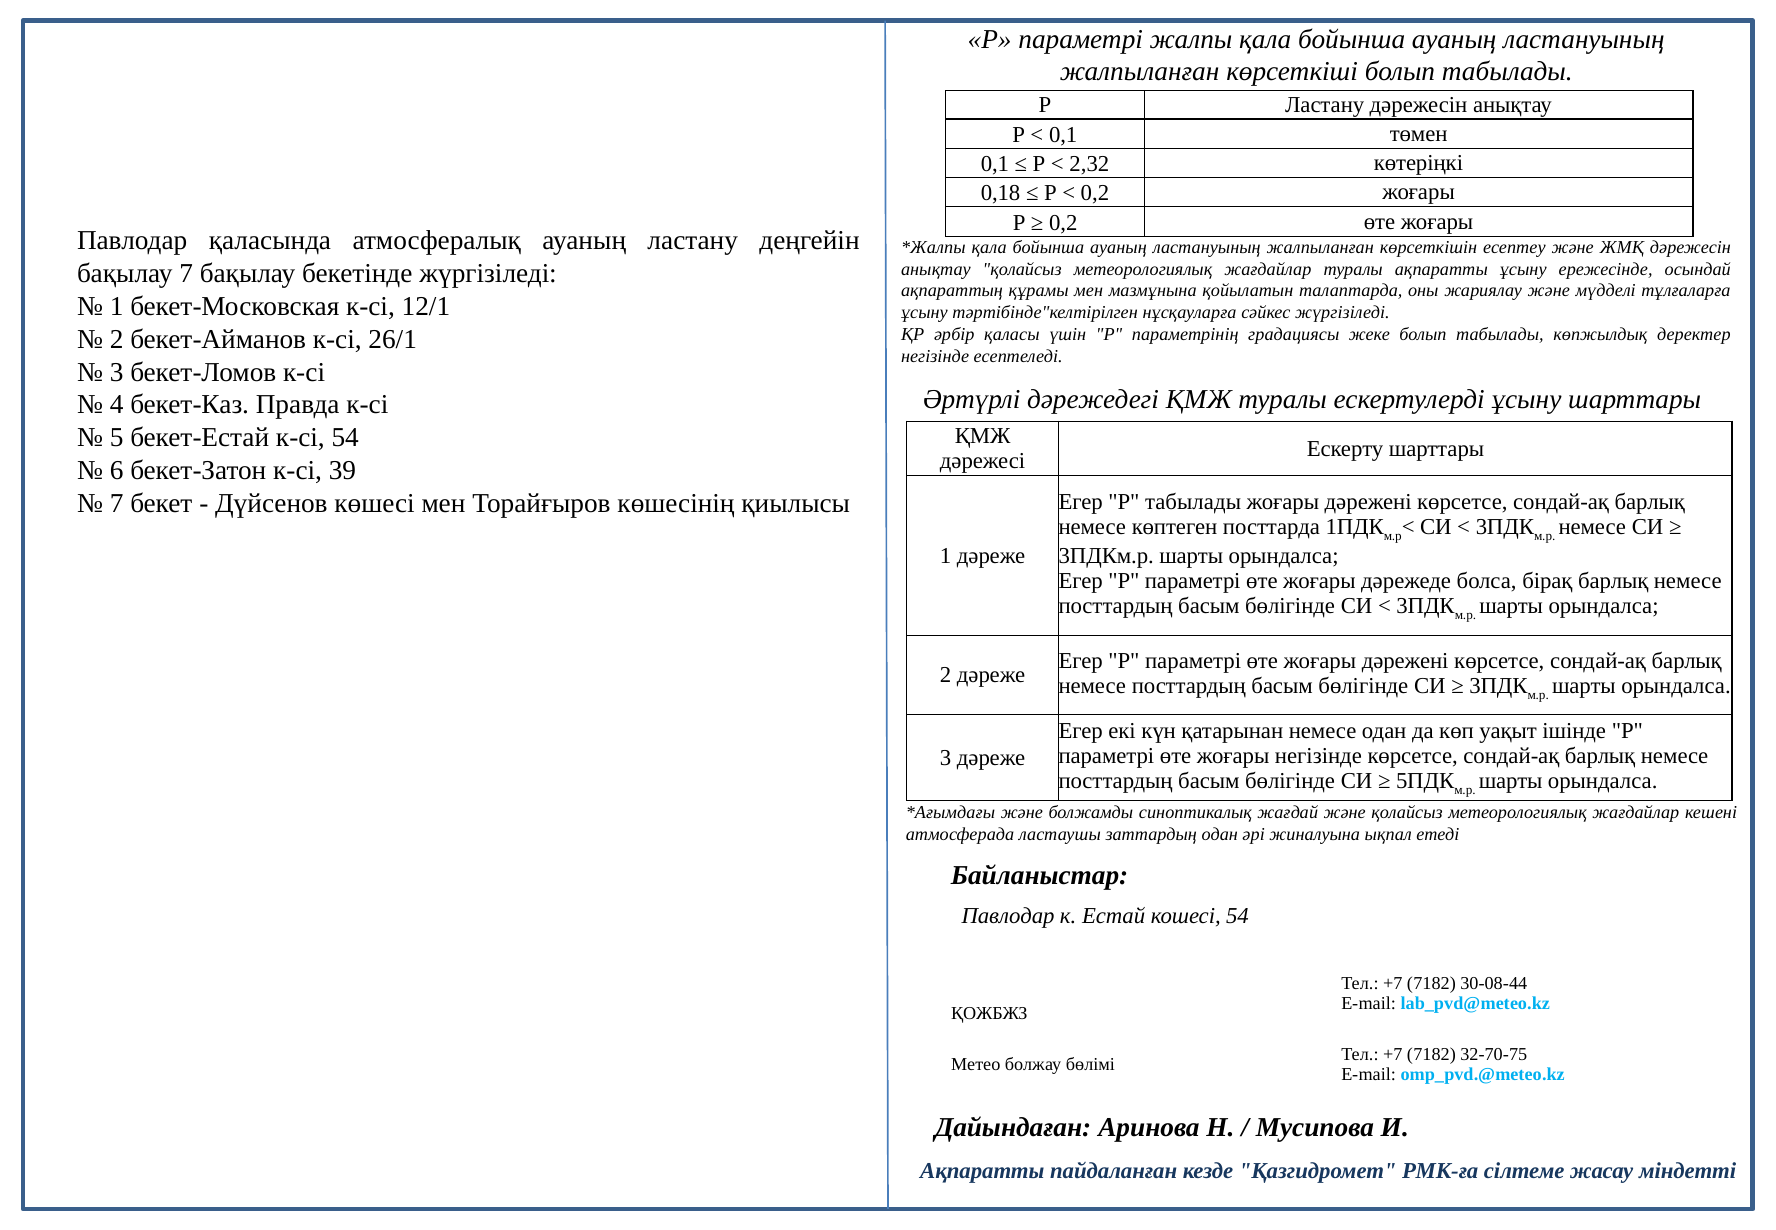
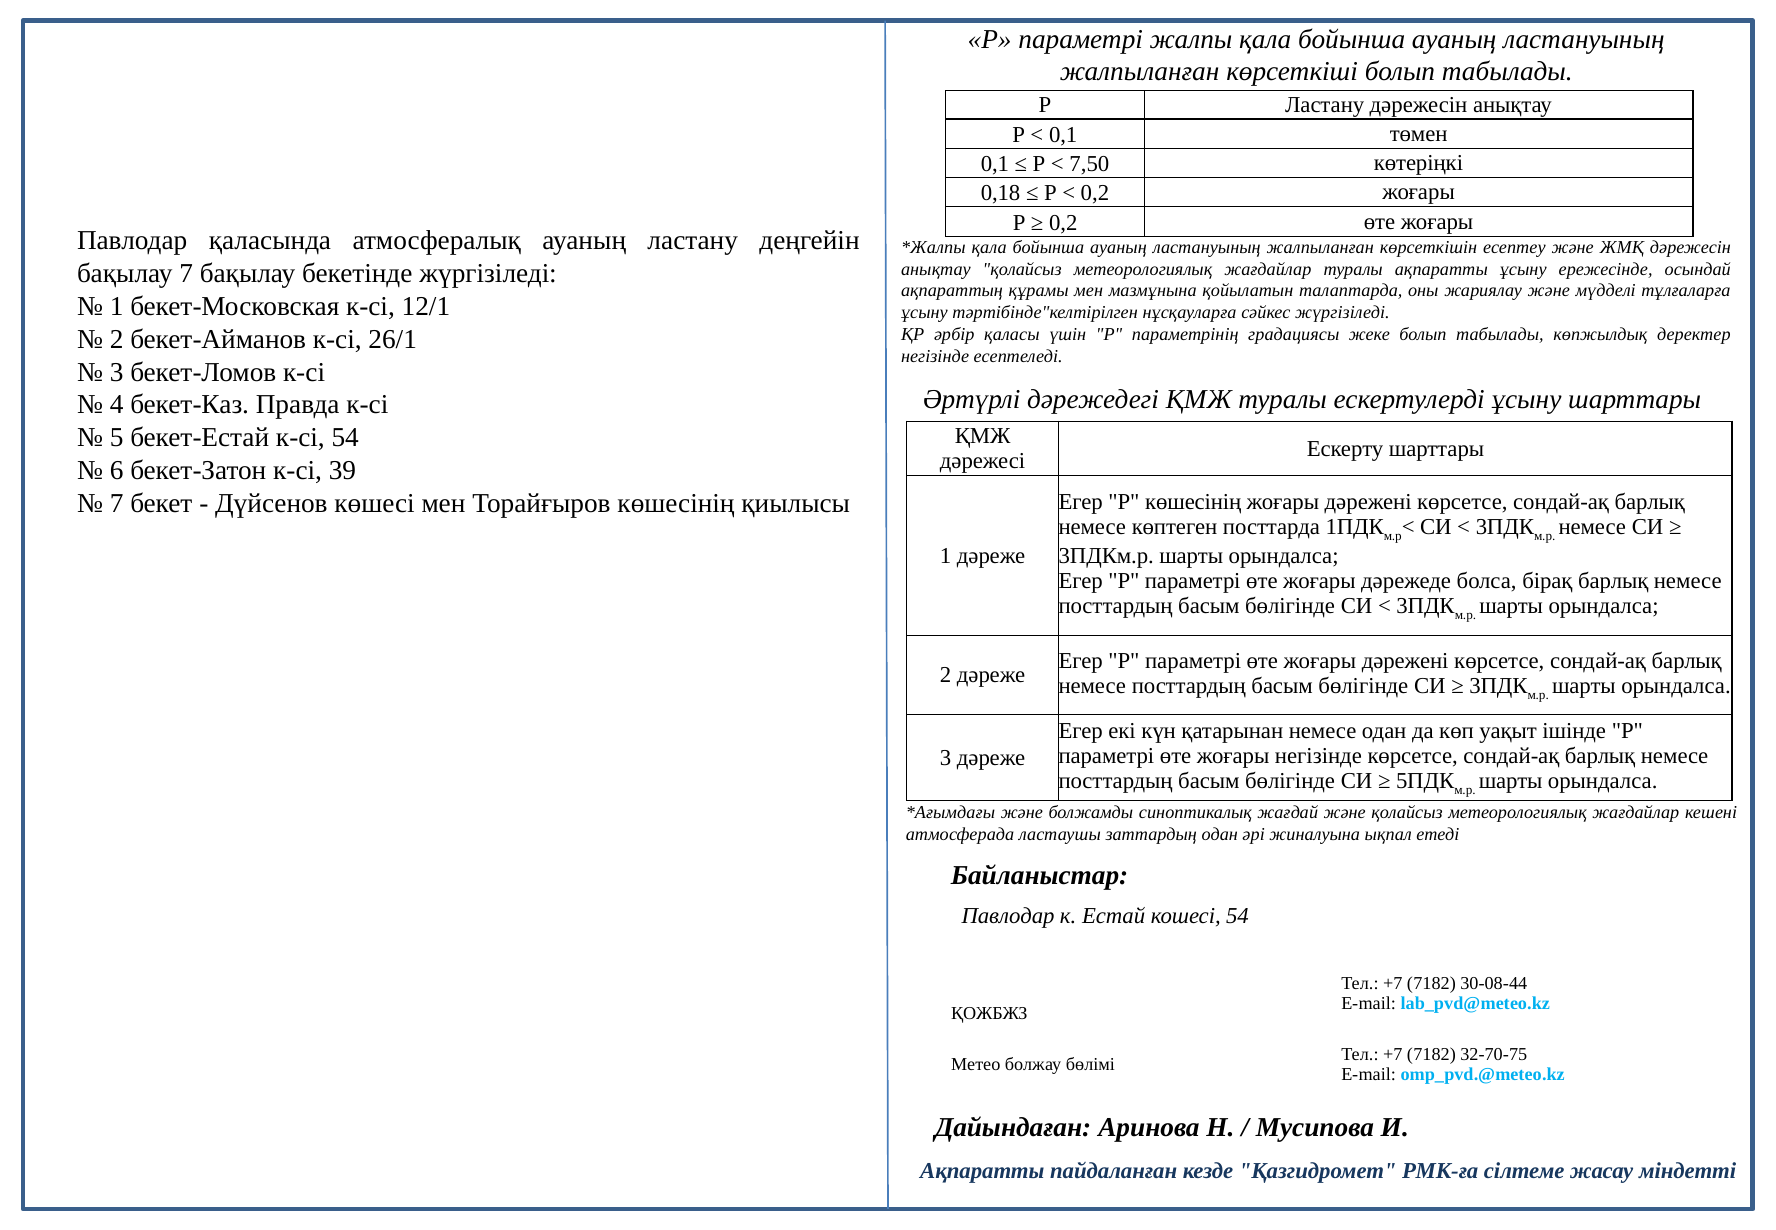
2,32: 2,32 -> 7,50 (1089, 164)
Р табылады: табылады -> көшесінің (1193, 502)
